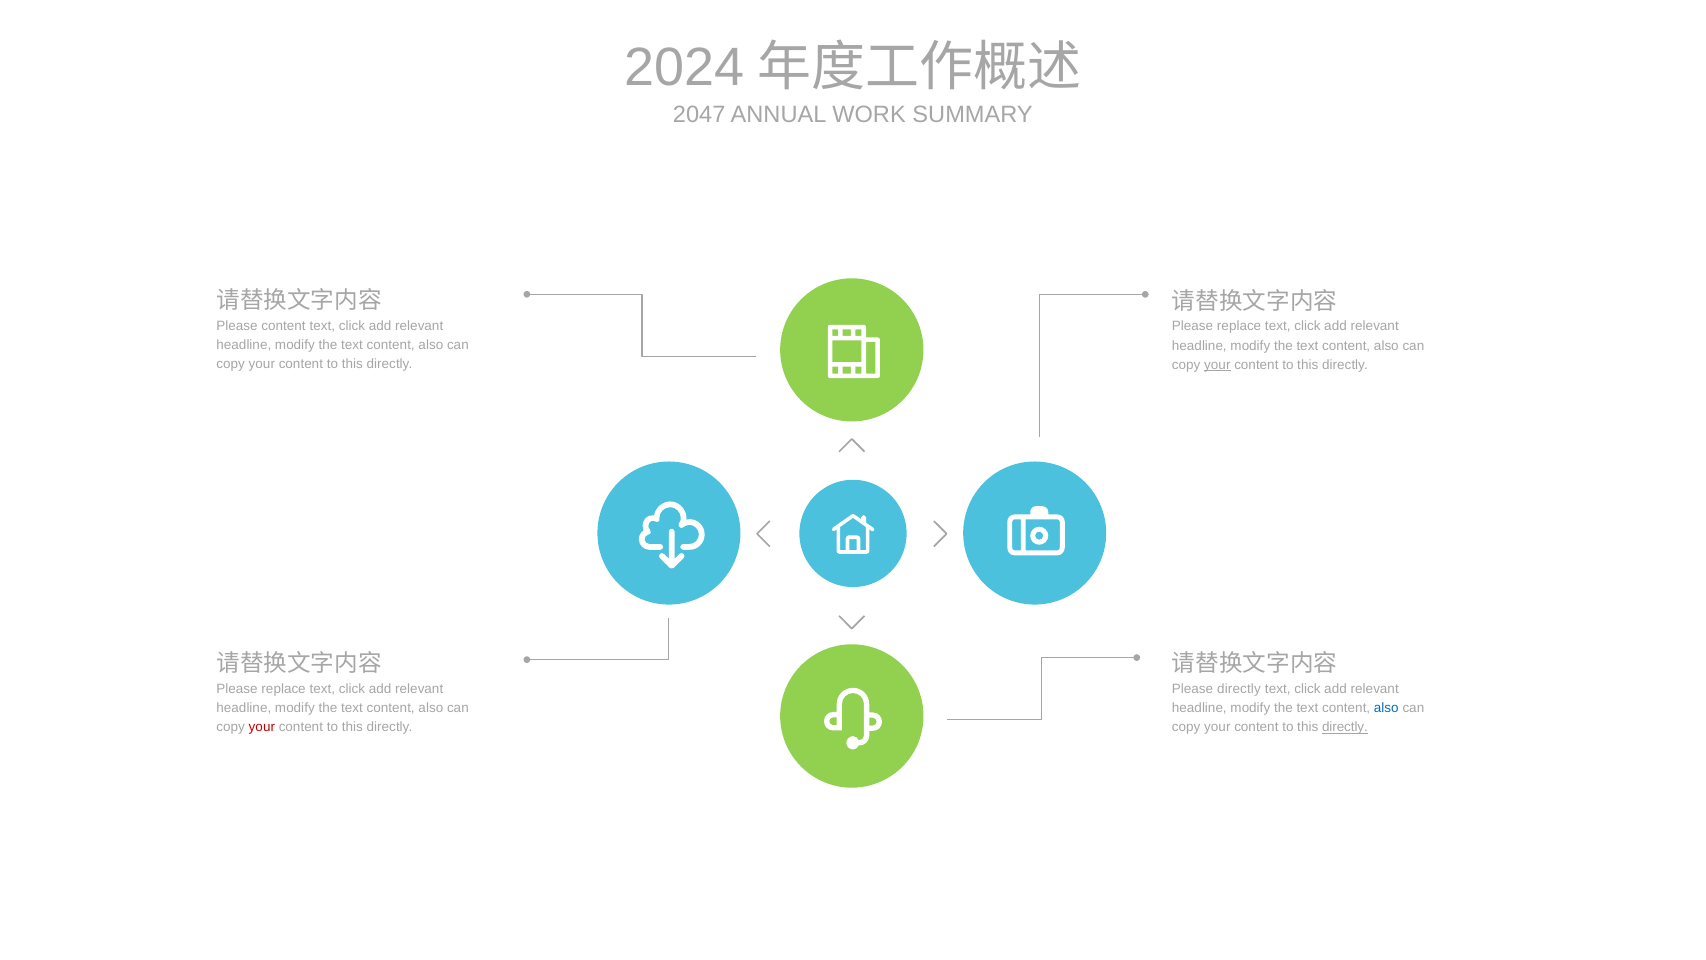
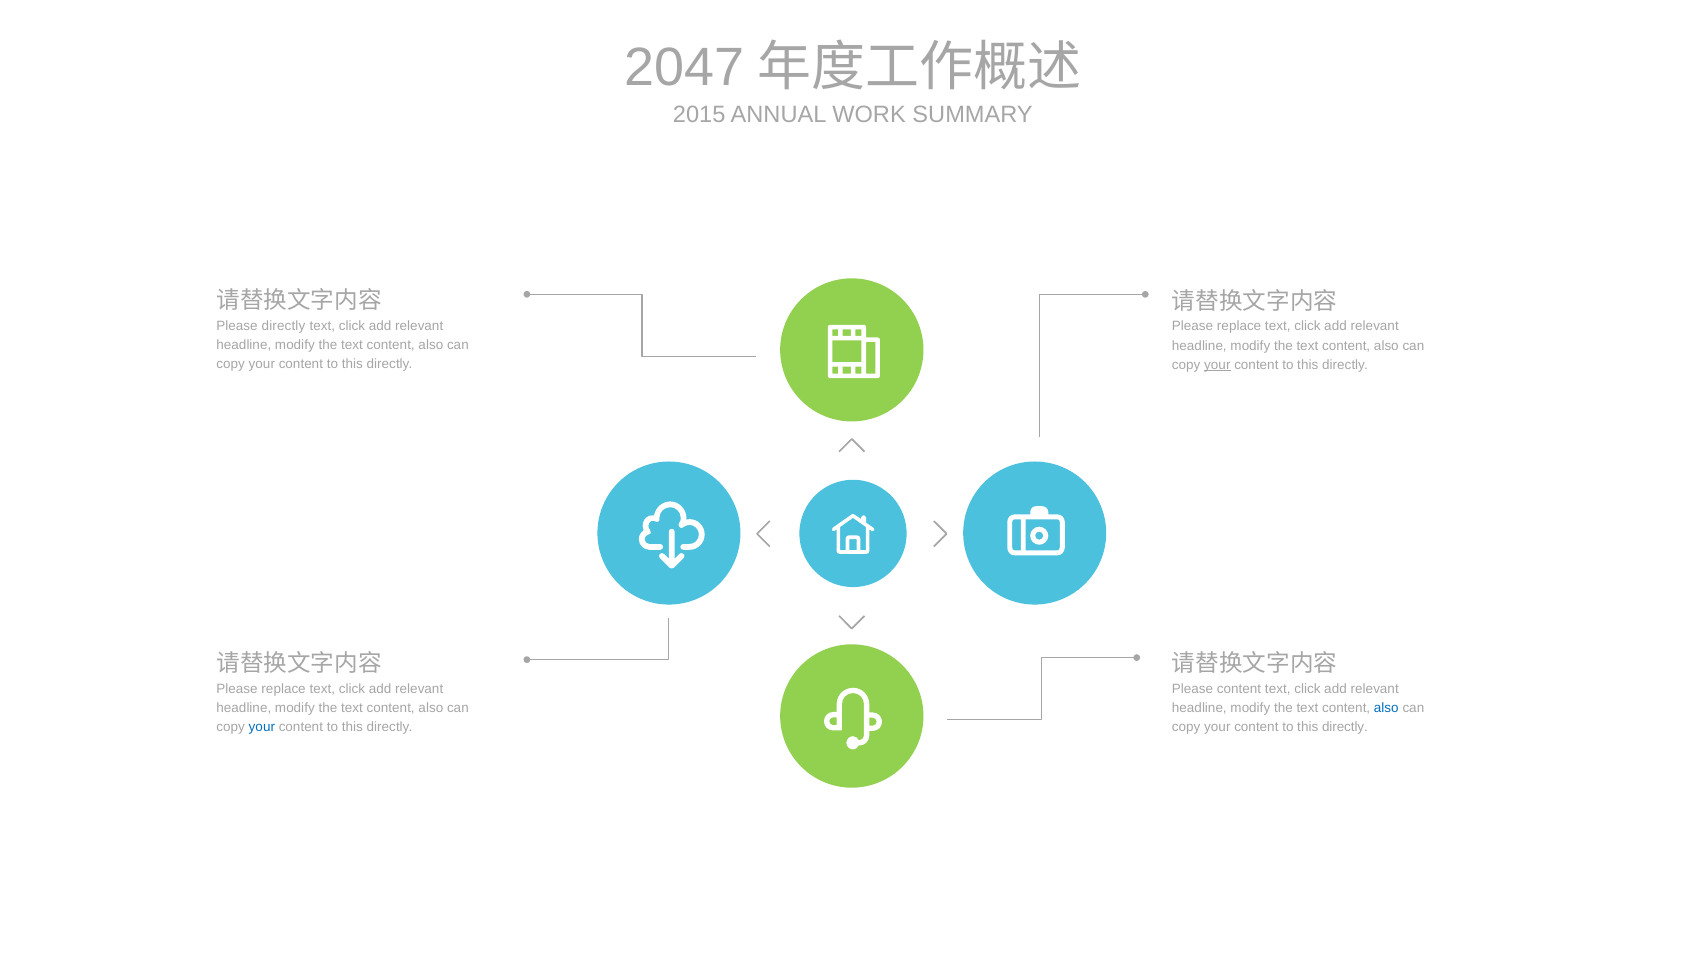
2024: 2024 -> 2047 (685, 67)
2047: 2047 -> 2015 (699, 114)
Please content: content -> directly (284, 326)
Please directly: directly -> content (1239, 688)
your colour: red -> blue (262, 727)
directly underline: present -> none (1345, 727)
